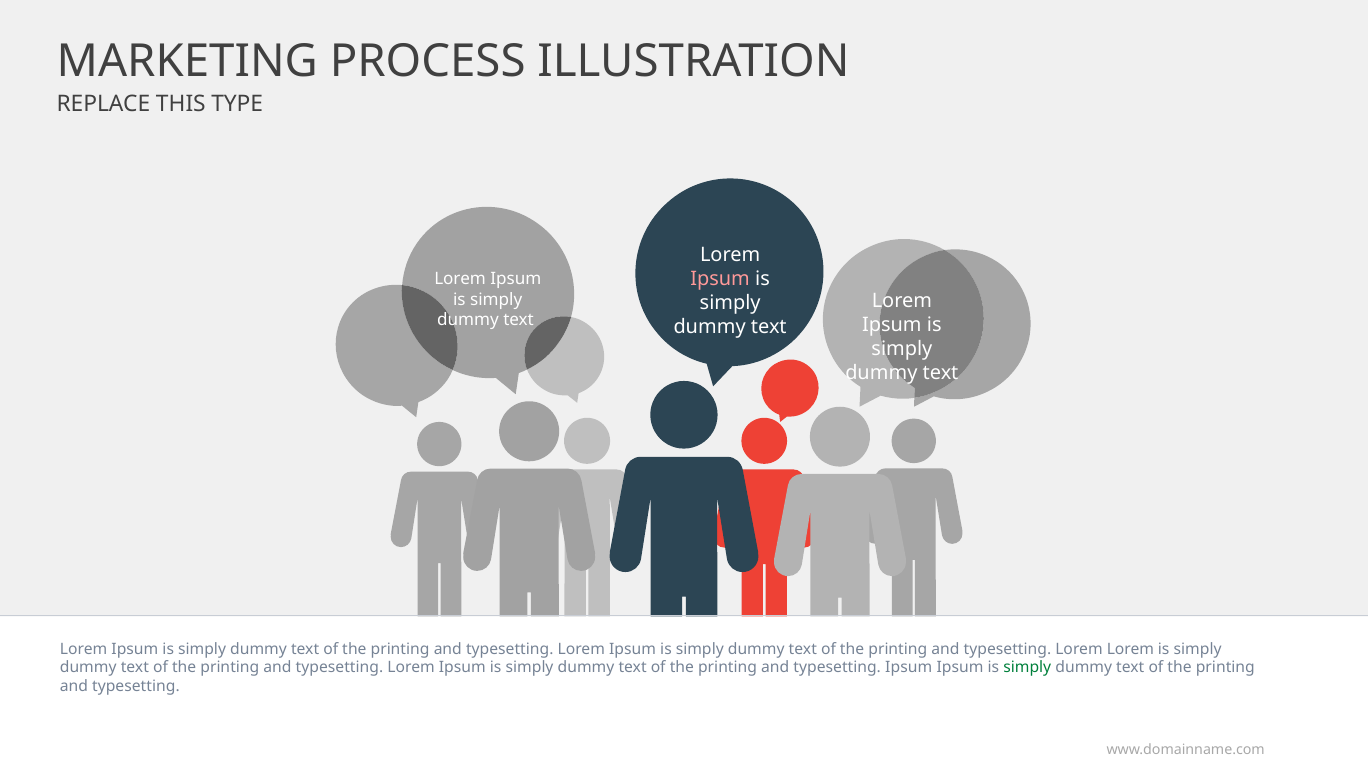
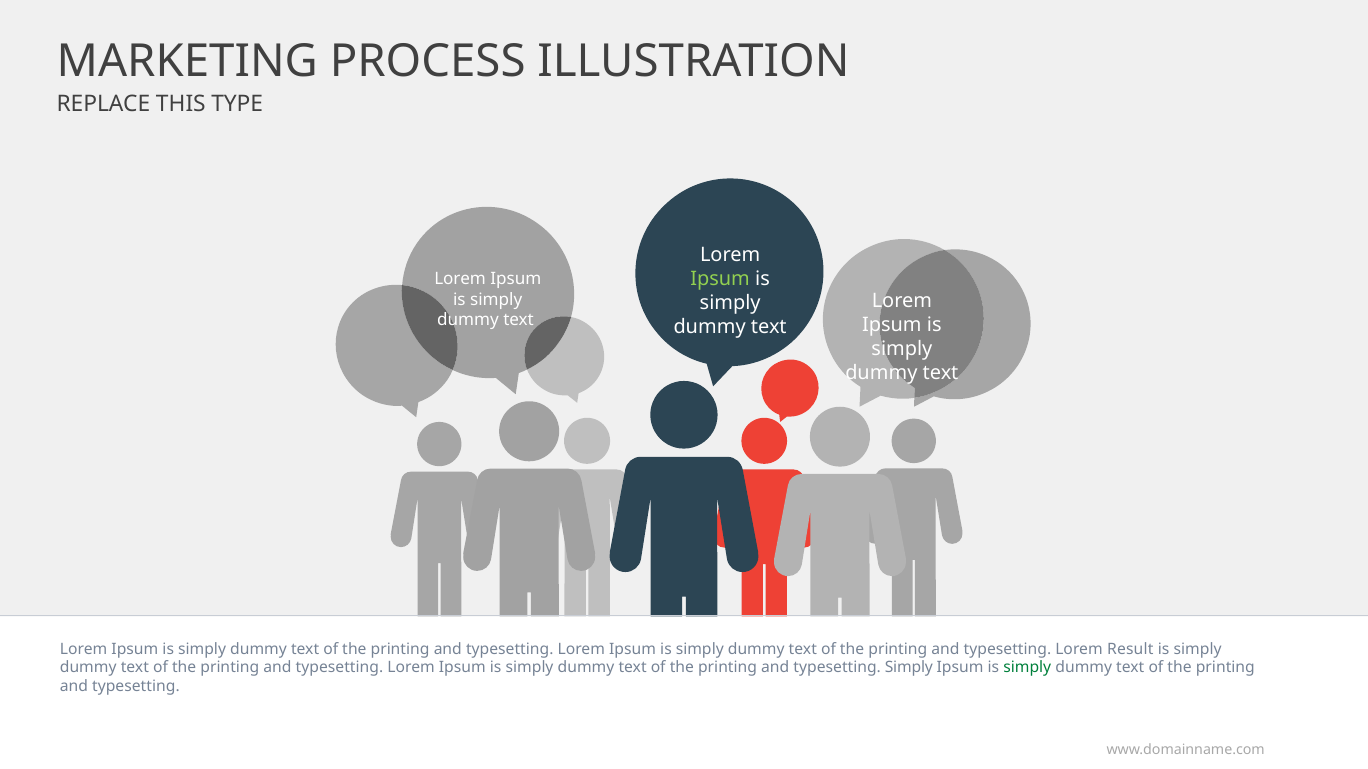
Ipsum colour: pink -> light green (720, 279)
Lorem Lorem: Lorem -> Result (1130, 649)
typesetting Ipsum: Ipsum -> Simply (909, 668)
